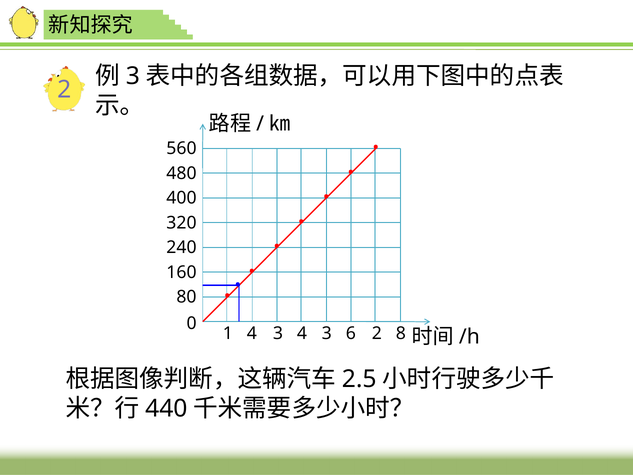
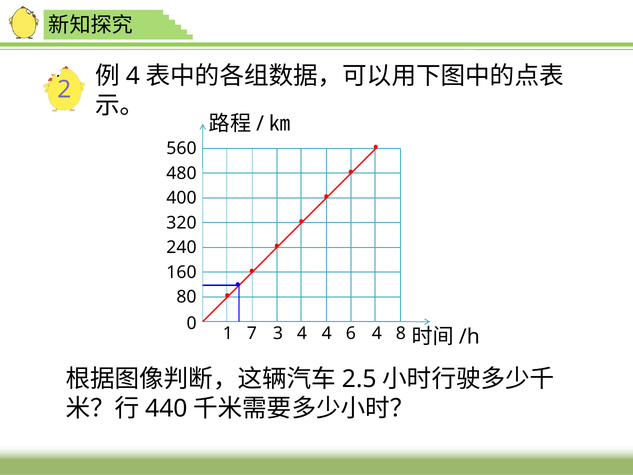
3: 3 -> 4 (133, 76)
1 4: 4 -> 7 (252, 333)
3 4 3: 3 -> 4 (327, 333)
6 2: 2 -> 4 (377, 333)
